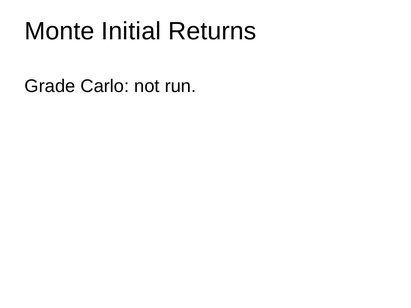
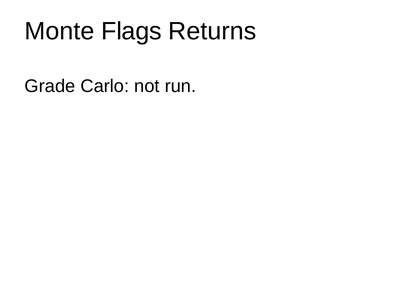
Initial: Initial -> Flags (131, 31)
